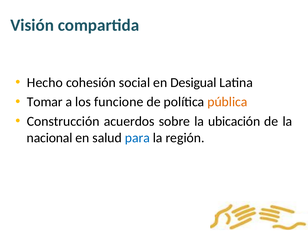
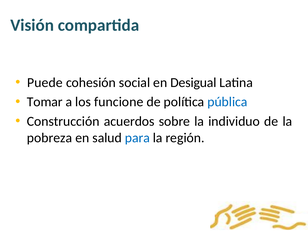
Hecho: Hecho -> Puede (45, 83)
pública colour: orange -> blue (227, 102)
ubicación: ubicación -> individuo (234, 121)
nacional: nacional -> pobreza (50, 138)
